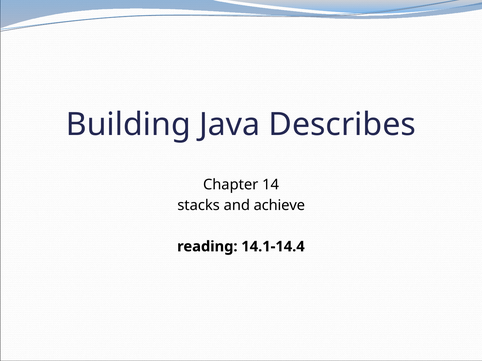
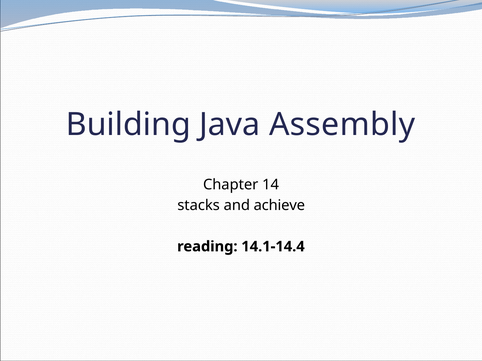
Describes: Describes -> Assembly (342, 125)
